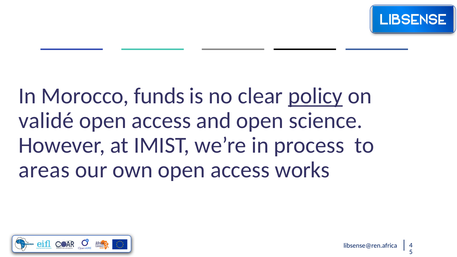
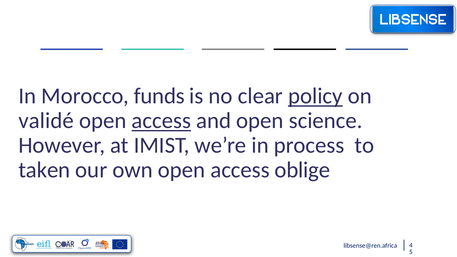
access underline: none -> present (161, 121)
areas: areas -> taken (44, 170)
works: works -> oblige (302, 170)
